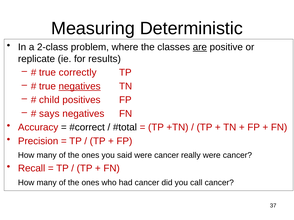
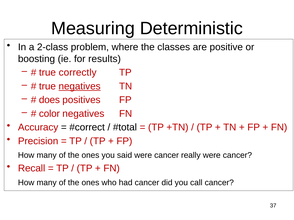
are underline: present -> none (200, 47)
replicate: replicate -> boosting (37, 59)
child: child -> does (49, 100)
says: says -> color (49, 114)
